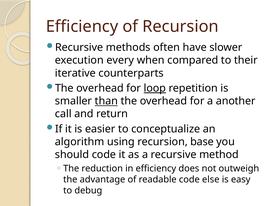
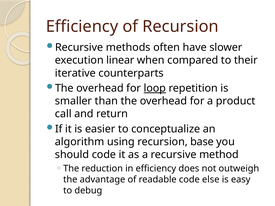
every: every -> linear (120, 60)
than underline: present -> none (106, 101)
another: another -> product (236, 101)
